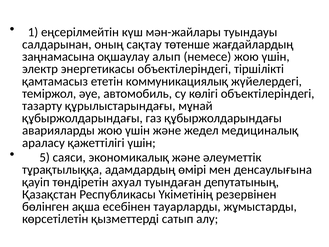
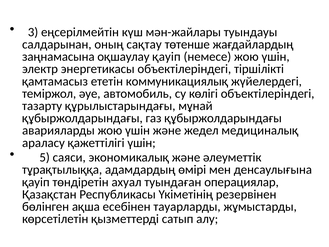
1: 1 -> 3 (33, 32)
оқшаулау алып: алып -> қауіп (166, 57)
депутатының: депутатының -> операциялар (242, 182)
